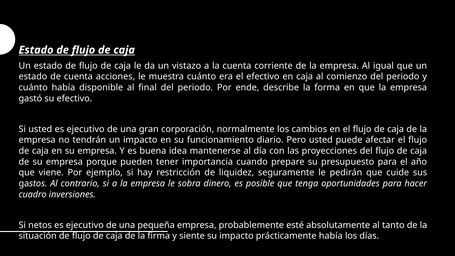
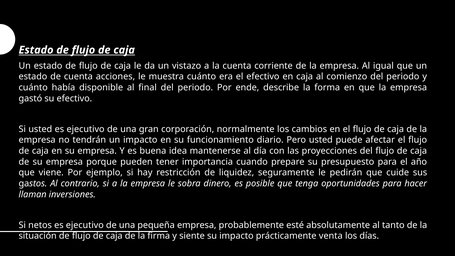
cuadro: cuadro -> llaman (33, 194)
prácticamente había: había -> venta (331, 236)
